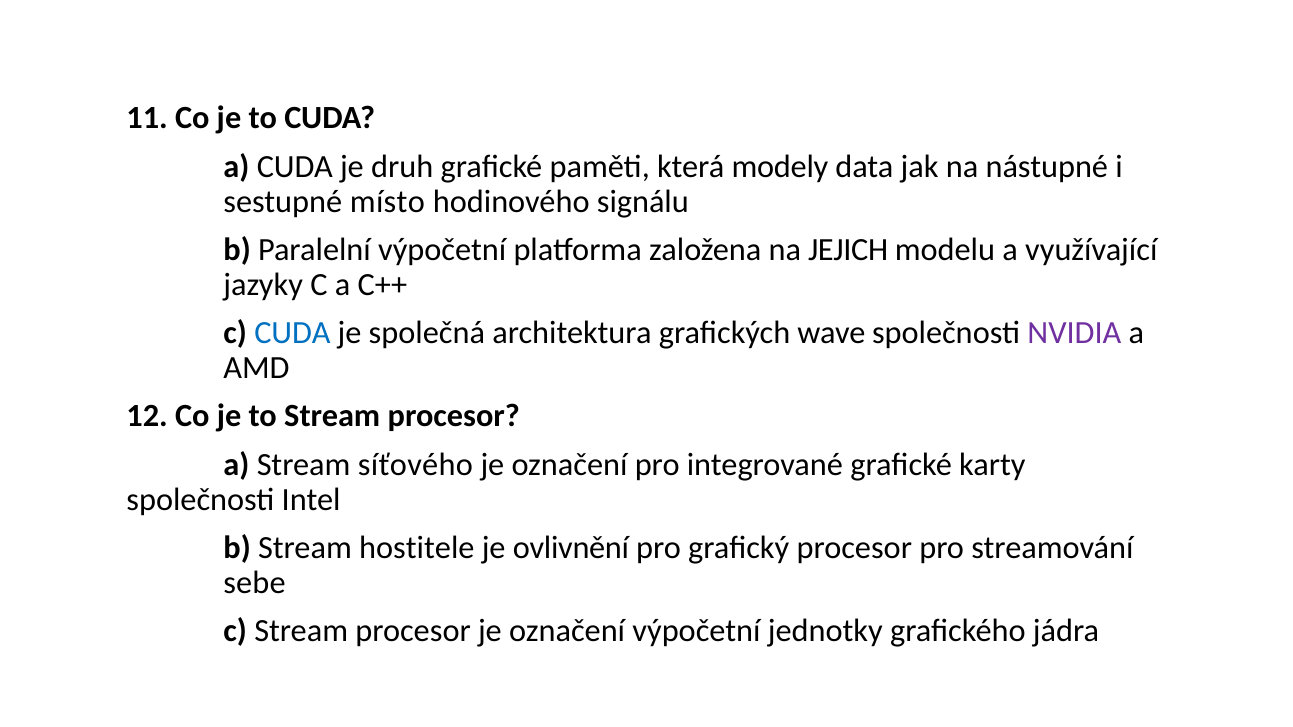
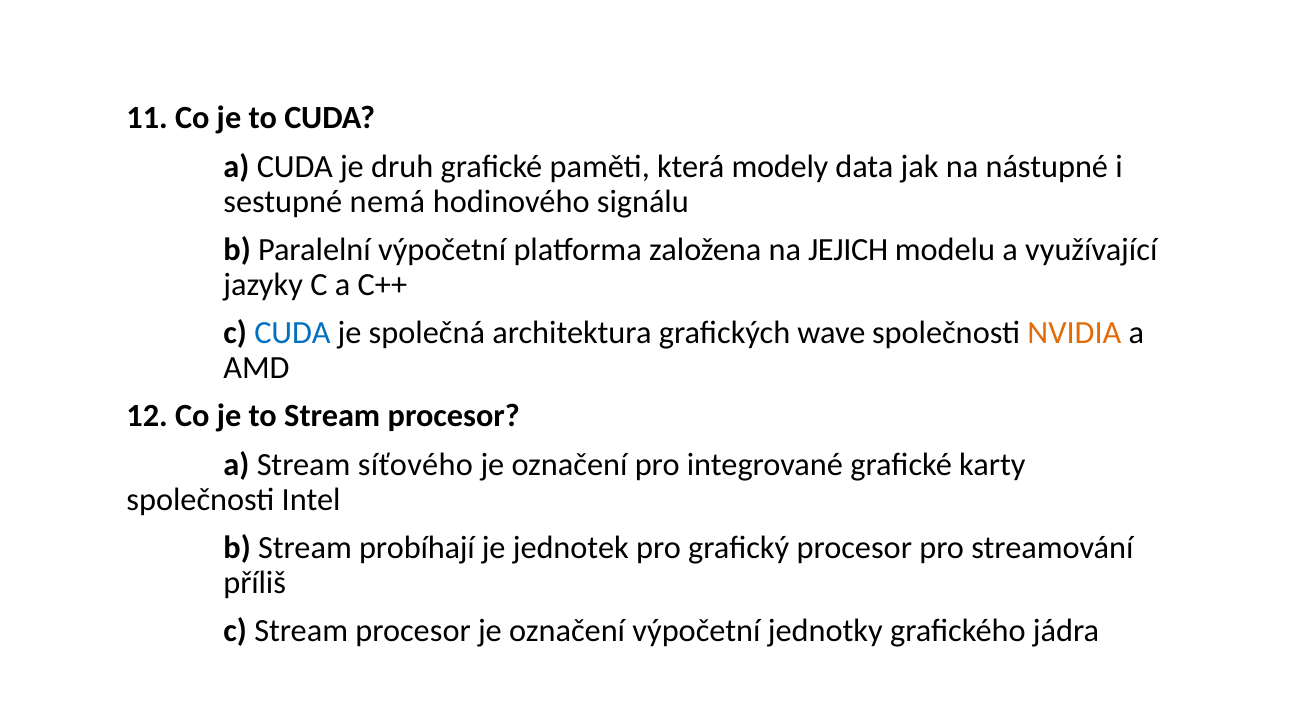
místo: místo -> nemá (387, 202)
NVIDIA colour: purple -> orange (1074, 333)
hostitele: hostitele -> probíhají (417, 548)
ovlivnění: ovlivnění -> jednotek (571, 548)
sebe: sebe -> příliš (255, 583)
